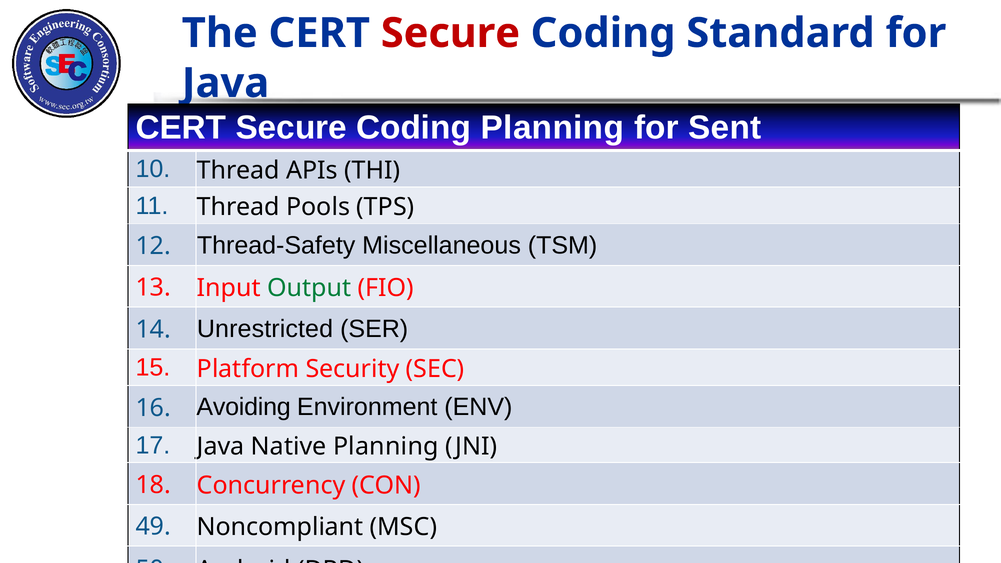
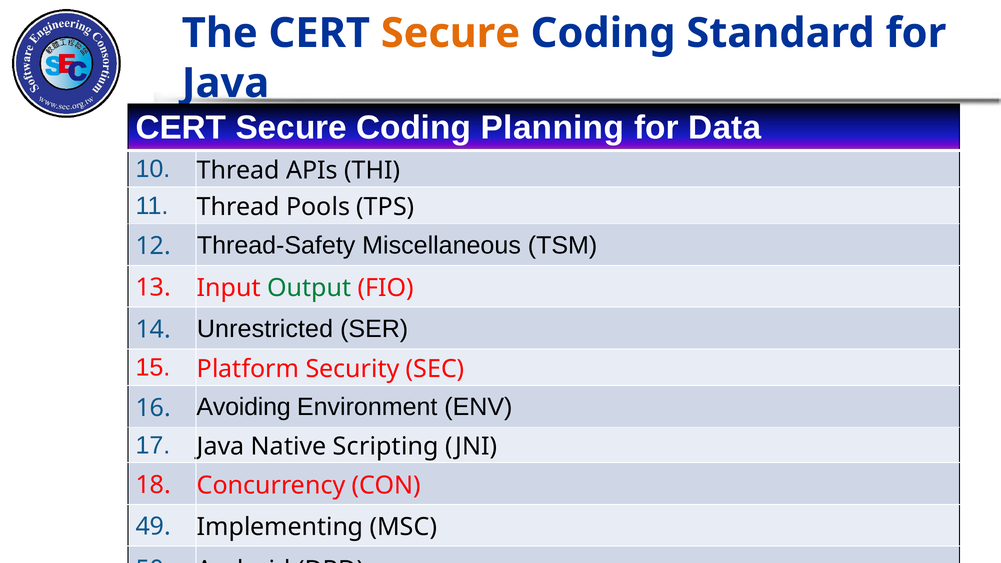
Secure colour: red -> orange (450, 33)
Sent: Sent -> Data (725, 128)
Native Planning: Planning -> Scripting (386, 447)
Noncompliant: Noncompliant -> Implementing (280, 527)
